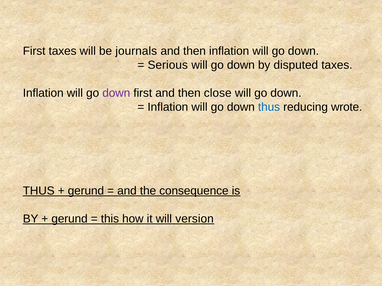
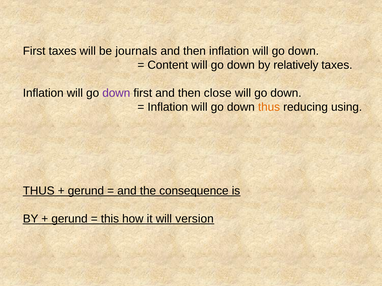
Serious: Serious -> Content (168, 65)
disputed: disputed -> relatively (296, 65)
thus colour: blue -> orange (269, 107)
wrote: wrote -> using (347, 107)
